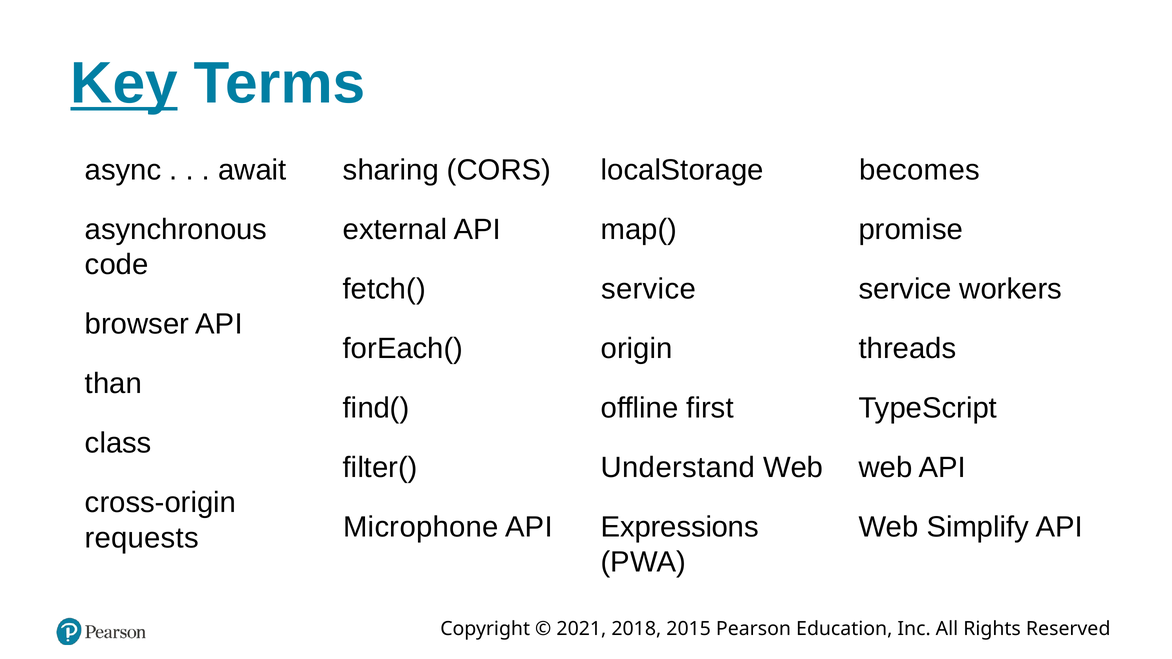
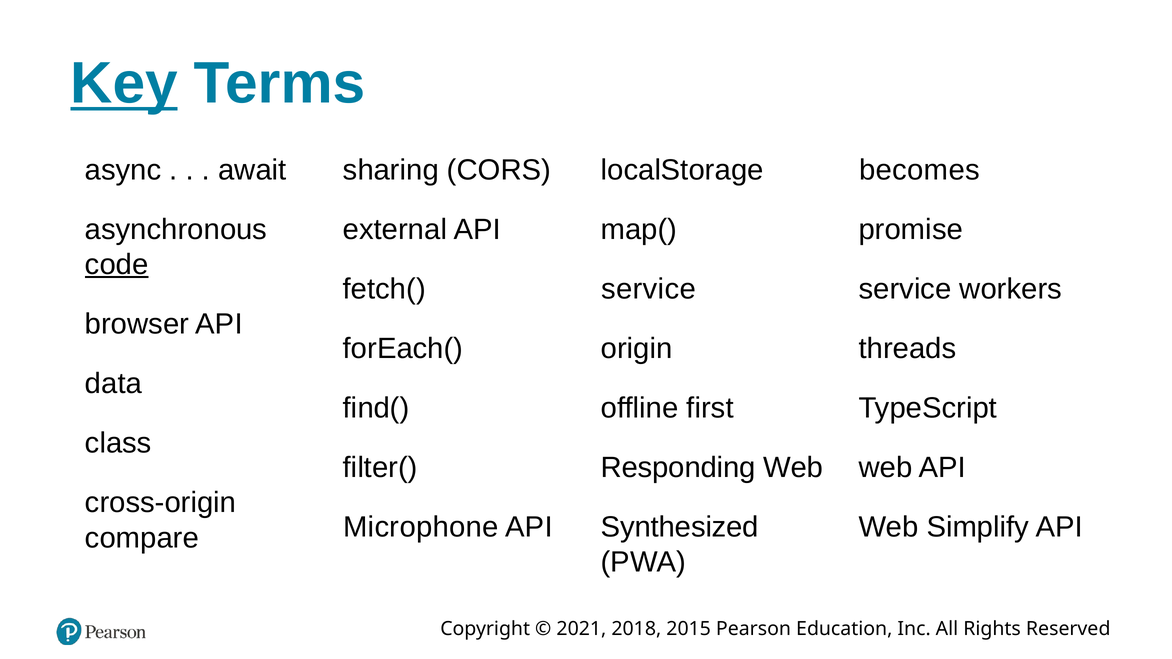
code underline: none -> present (117, 265)
than: than -> data (113, 384)
Understand: Understand -> Responding (678, 468)
Expressions: Expressions -> Synthesized (680, 527)
requests: requests -> compare (142, 538)
